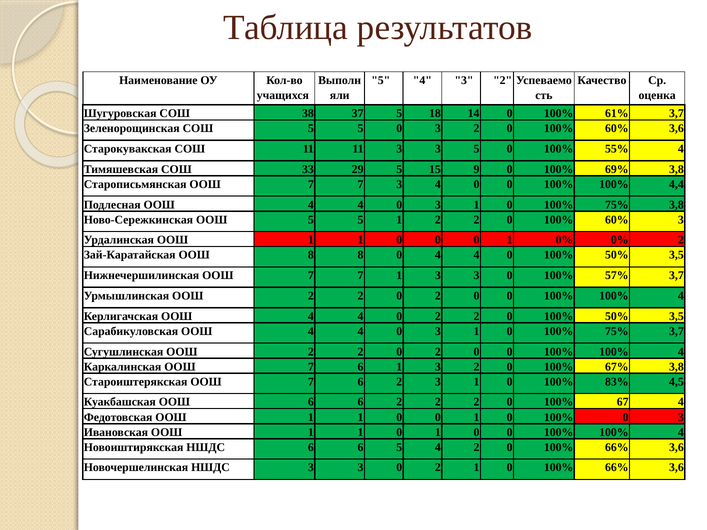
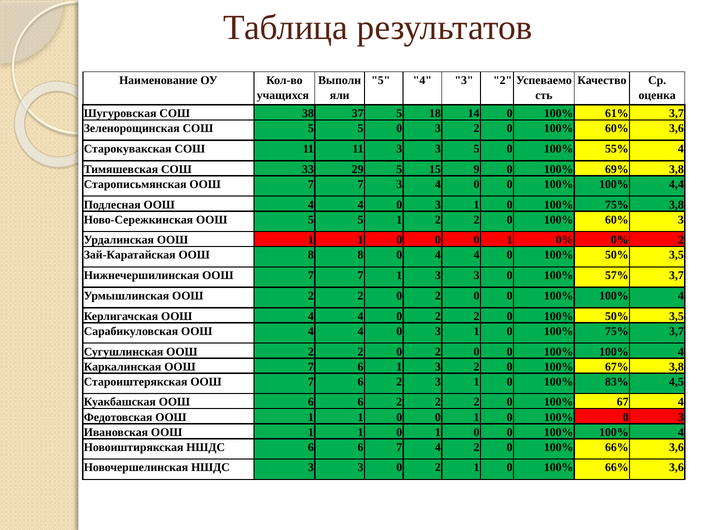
6 5: 5 -> 7 (399, 447)
